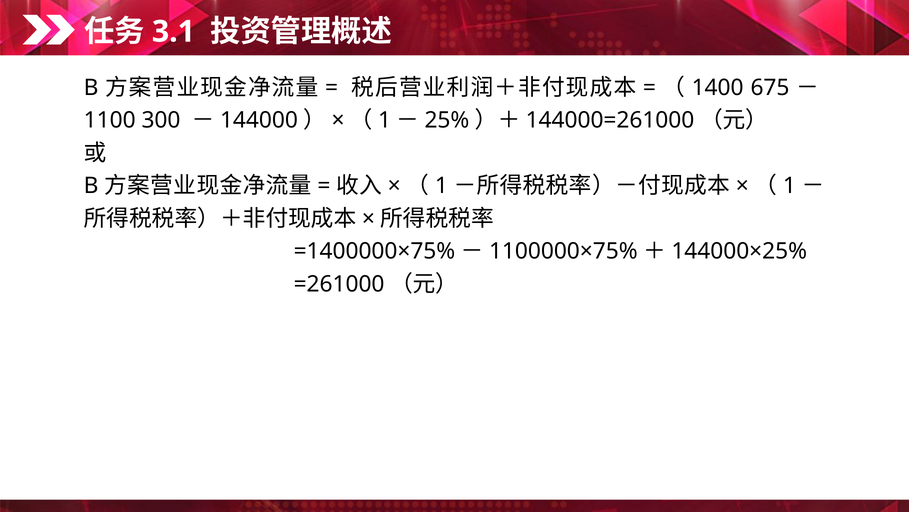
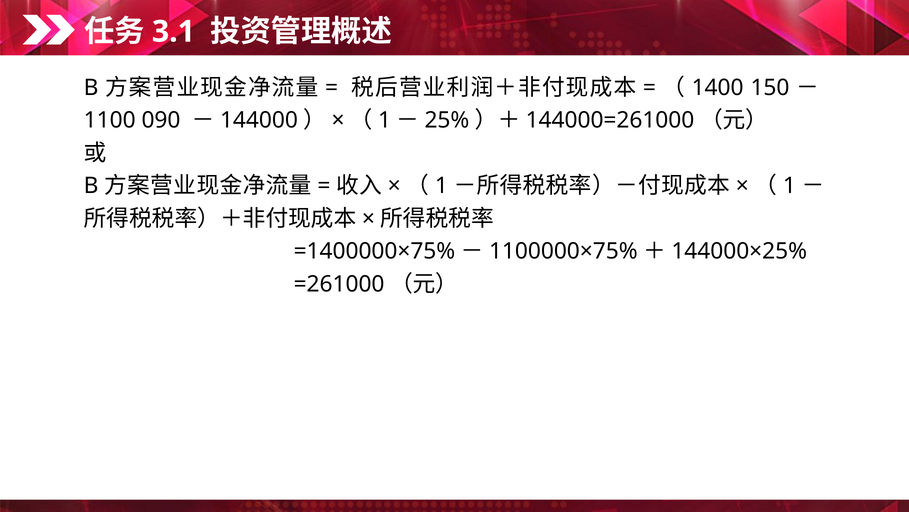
675: 675 -> 150 (770, 87)
300: 300 -> 090 (161, 120)
